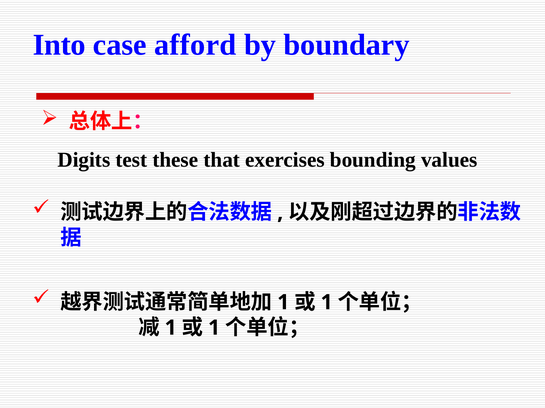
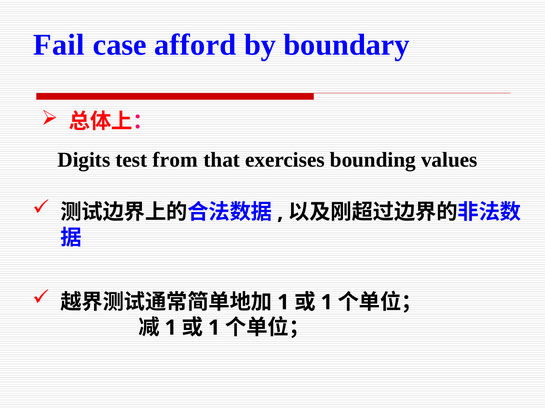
Into: Into -> Fail (59, 45)
these: these -> from (175, 160)
